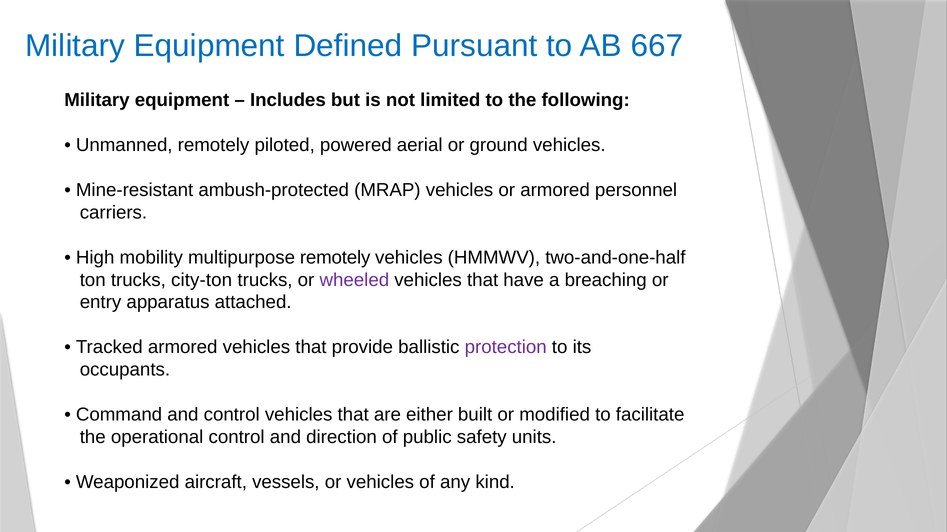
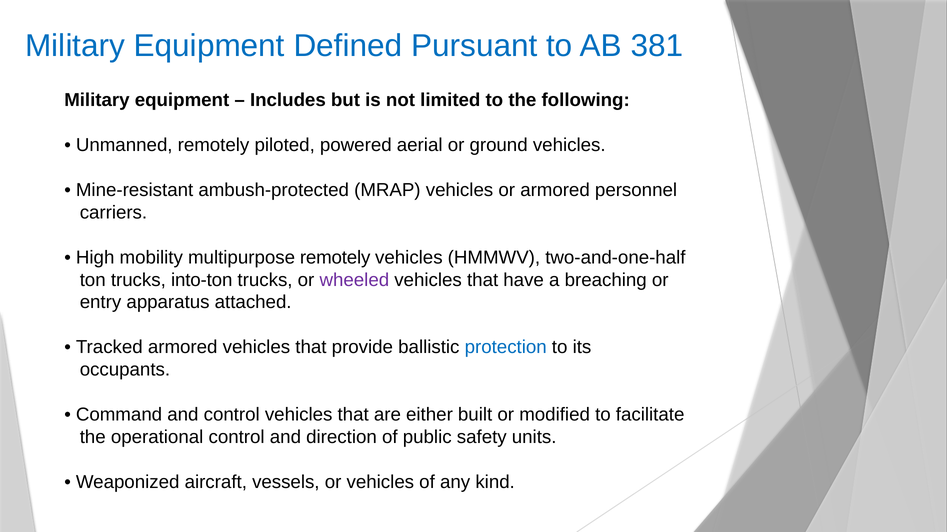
667: 667 -> 381 (657, 46)
city-ton: city-ton -> into-ton (202, 280)
protection colour: purple -> blue (506, 348)
